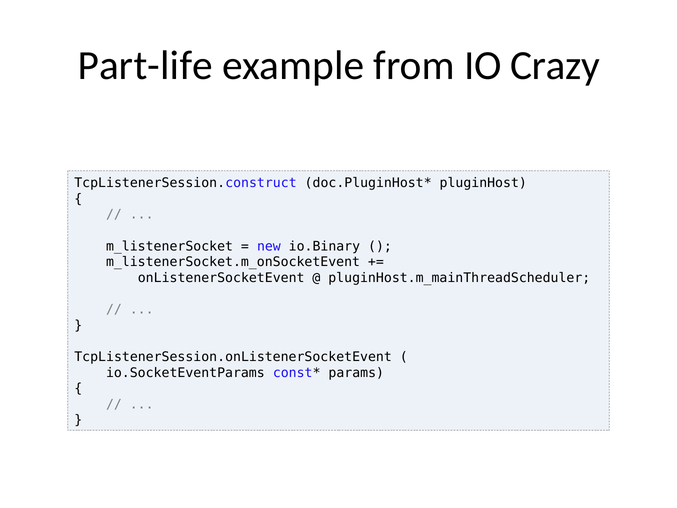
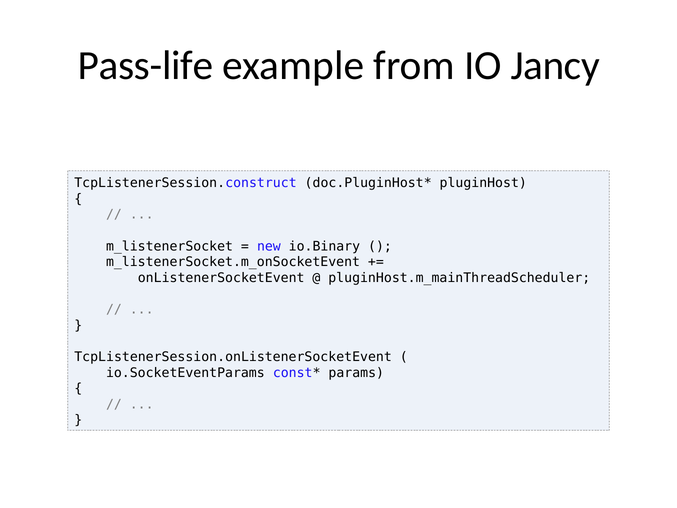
Part-life: Part-life -> Pass-life (145, 66)
Crazy: Crazy -> Jancy (555, 66)
